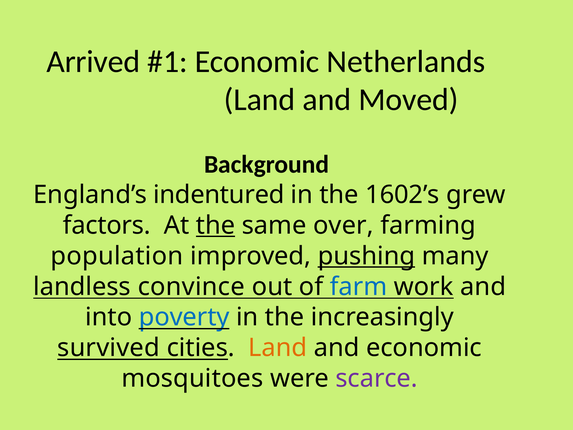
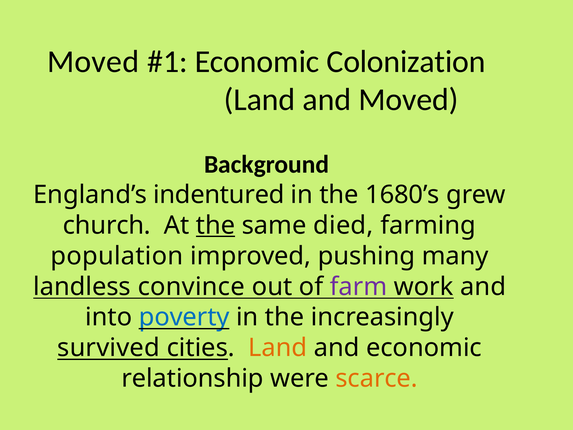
Arrived: Arrived -> Moved (93, 61)
Netherlands: Netherlands -> Colonization (406, 61)
1602’s: 1602’s -> 1680’s (402, 195)
factors: factors -> church (107, 225)
over: over -> died (343, 225)
pushing underline: present -> none (366, 256)
farm colour: blue -> purple (358, 286)
mosquitoes: mosquitoes -> relationship (192, 378)
scarce colour: purple -> orange (377, 378)
